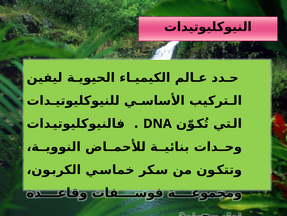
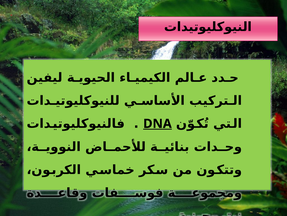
DNA underline: none -> present (157, 123)
